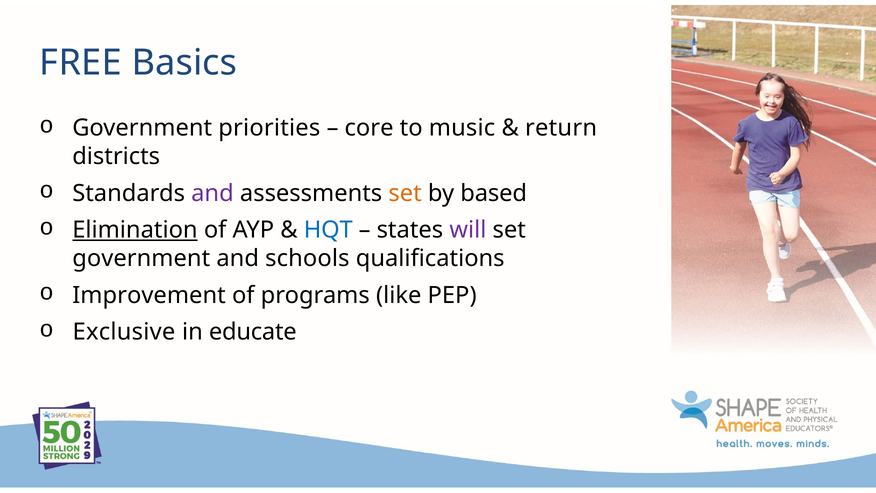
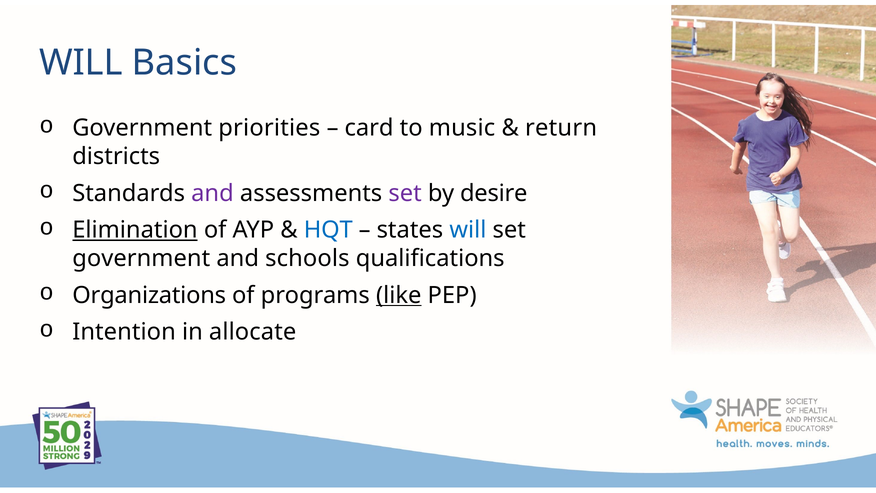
FREE: FREE -> WILL (81, 63)
core: core -> card (369, 128)
set colour: orange -> purple (405, 193)
based: based -> desire (494, 193)
will colour: purple -> blue (468, 230)
Improvement: Improvement -> Organizations (149, 295)
like underline: none -> present (399, 295)
Exclusive: Exclusive -> Intention (124, 332)
educate: educate -> allocate (253, 332)
